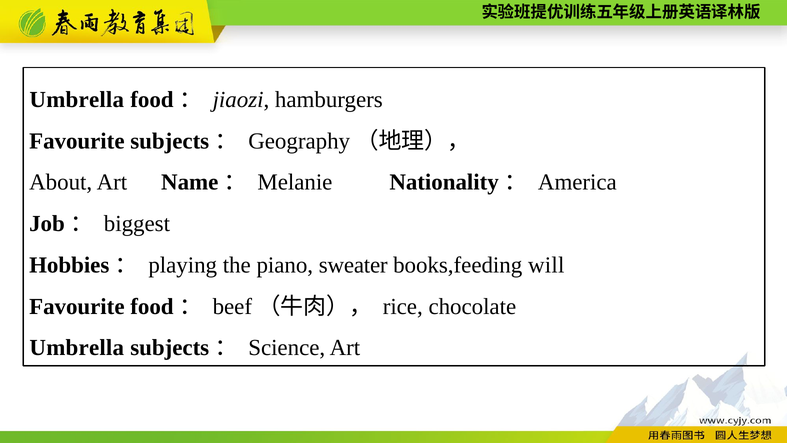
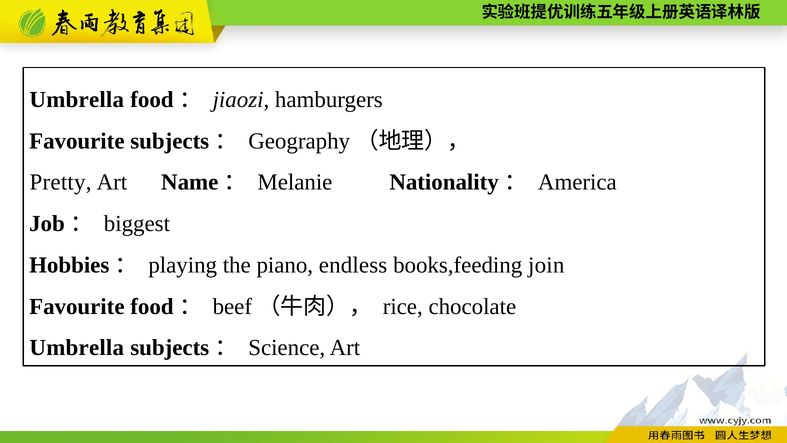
About: About -> Pretty (61, 182)
sweater: sweater -> endless (353, 265)
will: will -> join (546, 265)
